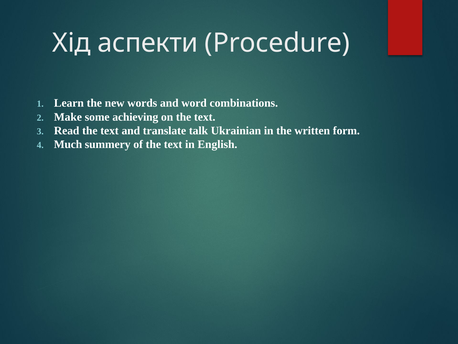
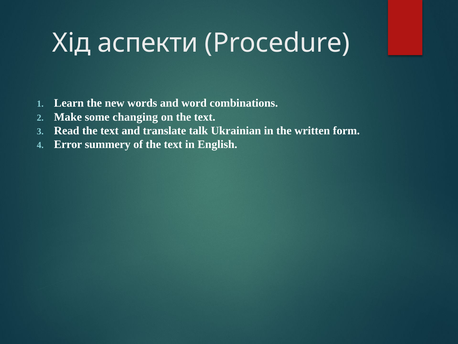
achieving: achieving -> changing (135, 117)
Much: Much -> Error (68, 144)
